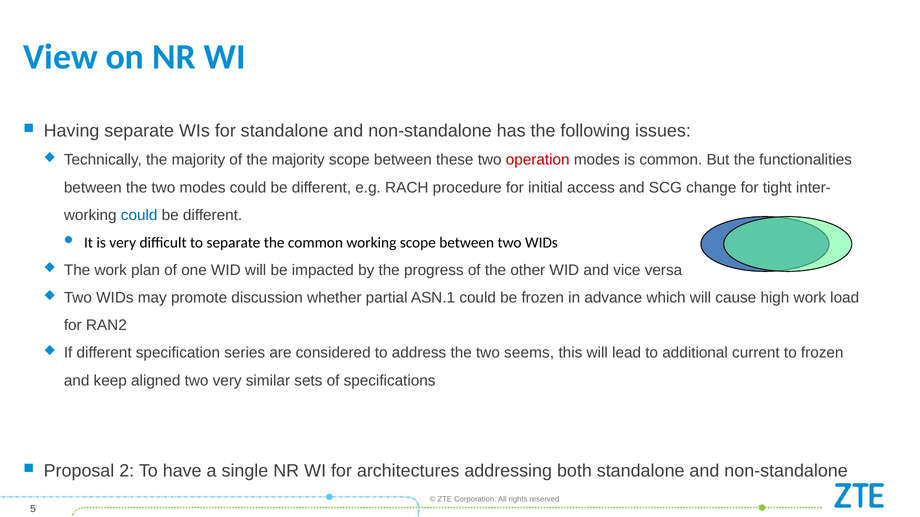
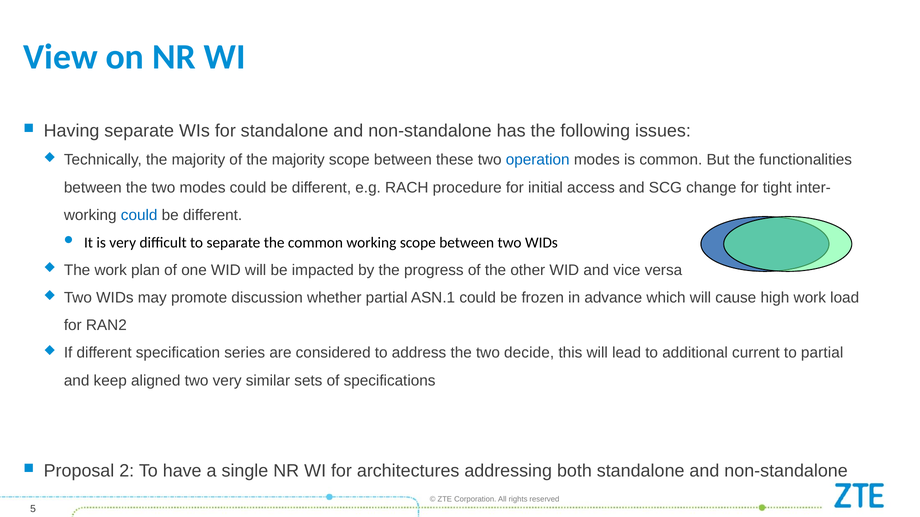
operation colour: red -> blue (538, 160)
seems: seems -> decide (529, 353)
to frozen: frozen -> partial (822, 353)
